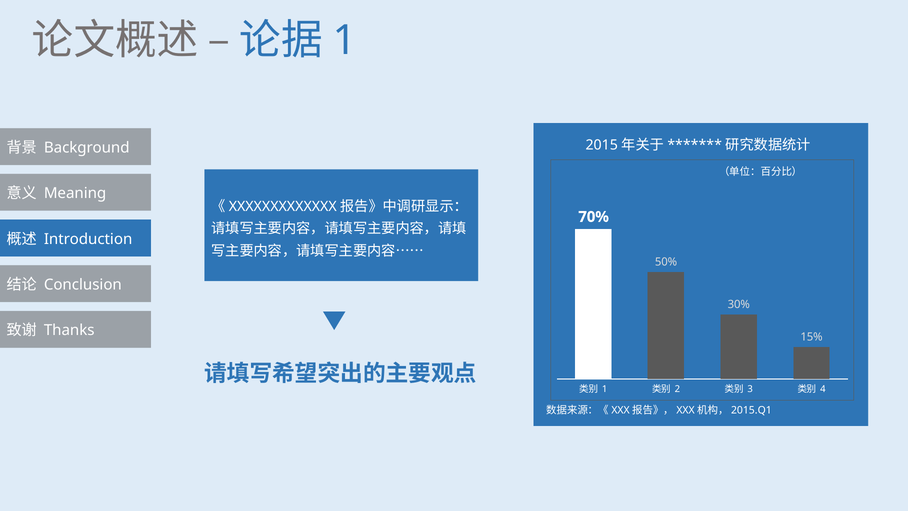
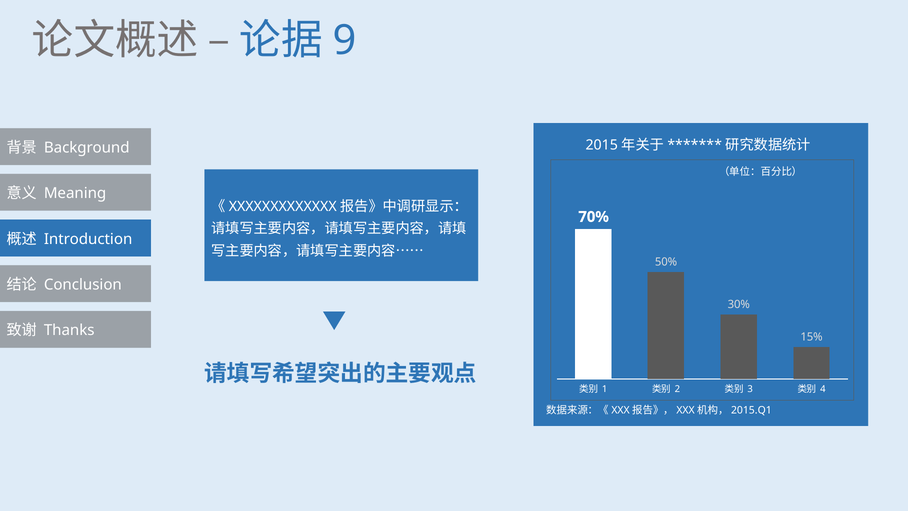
1: 1 -> 9 (345, 41)
